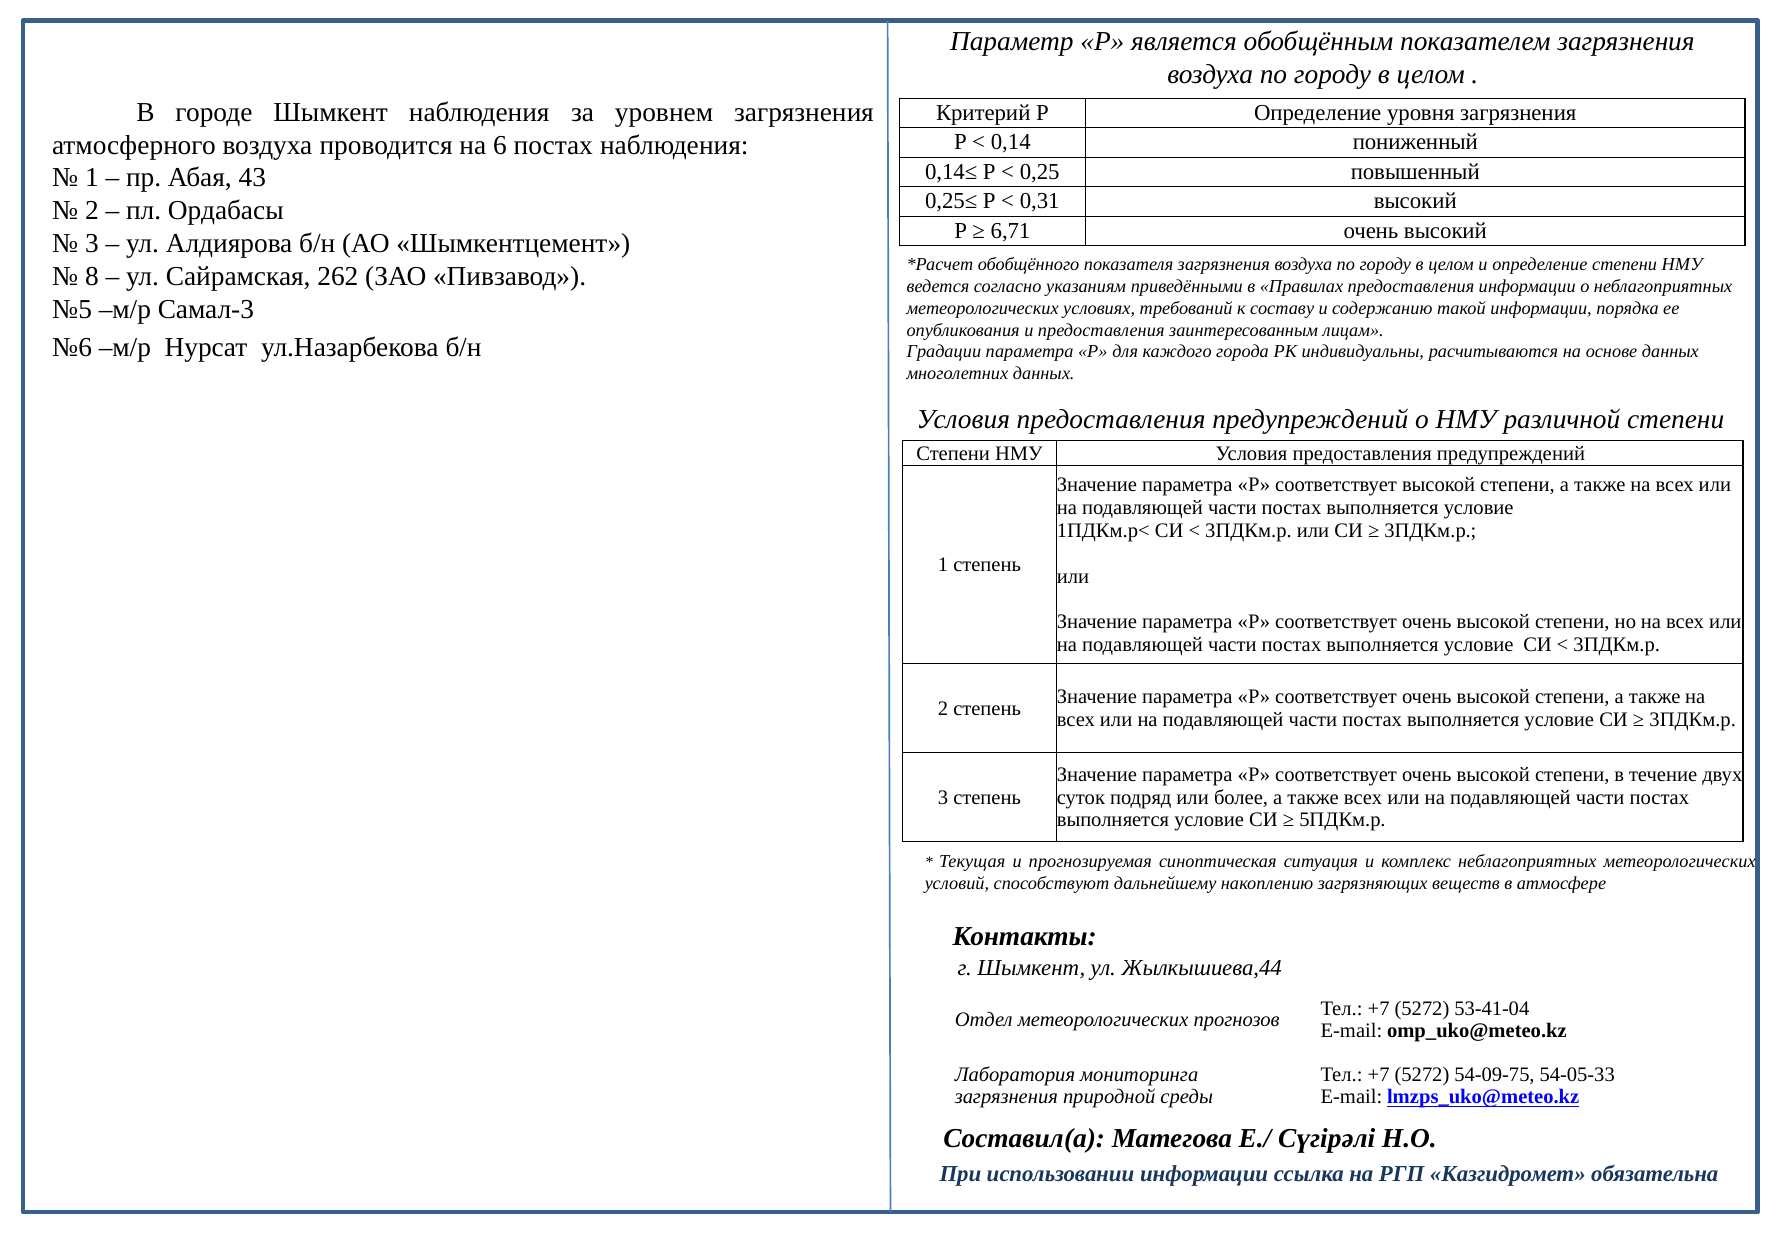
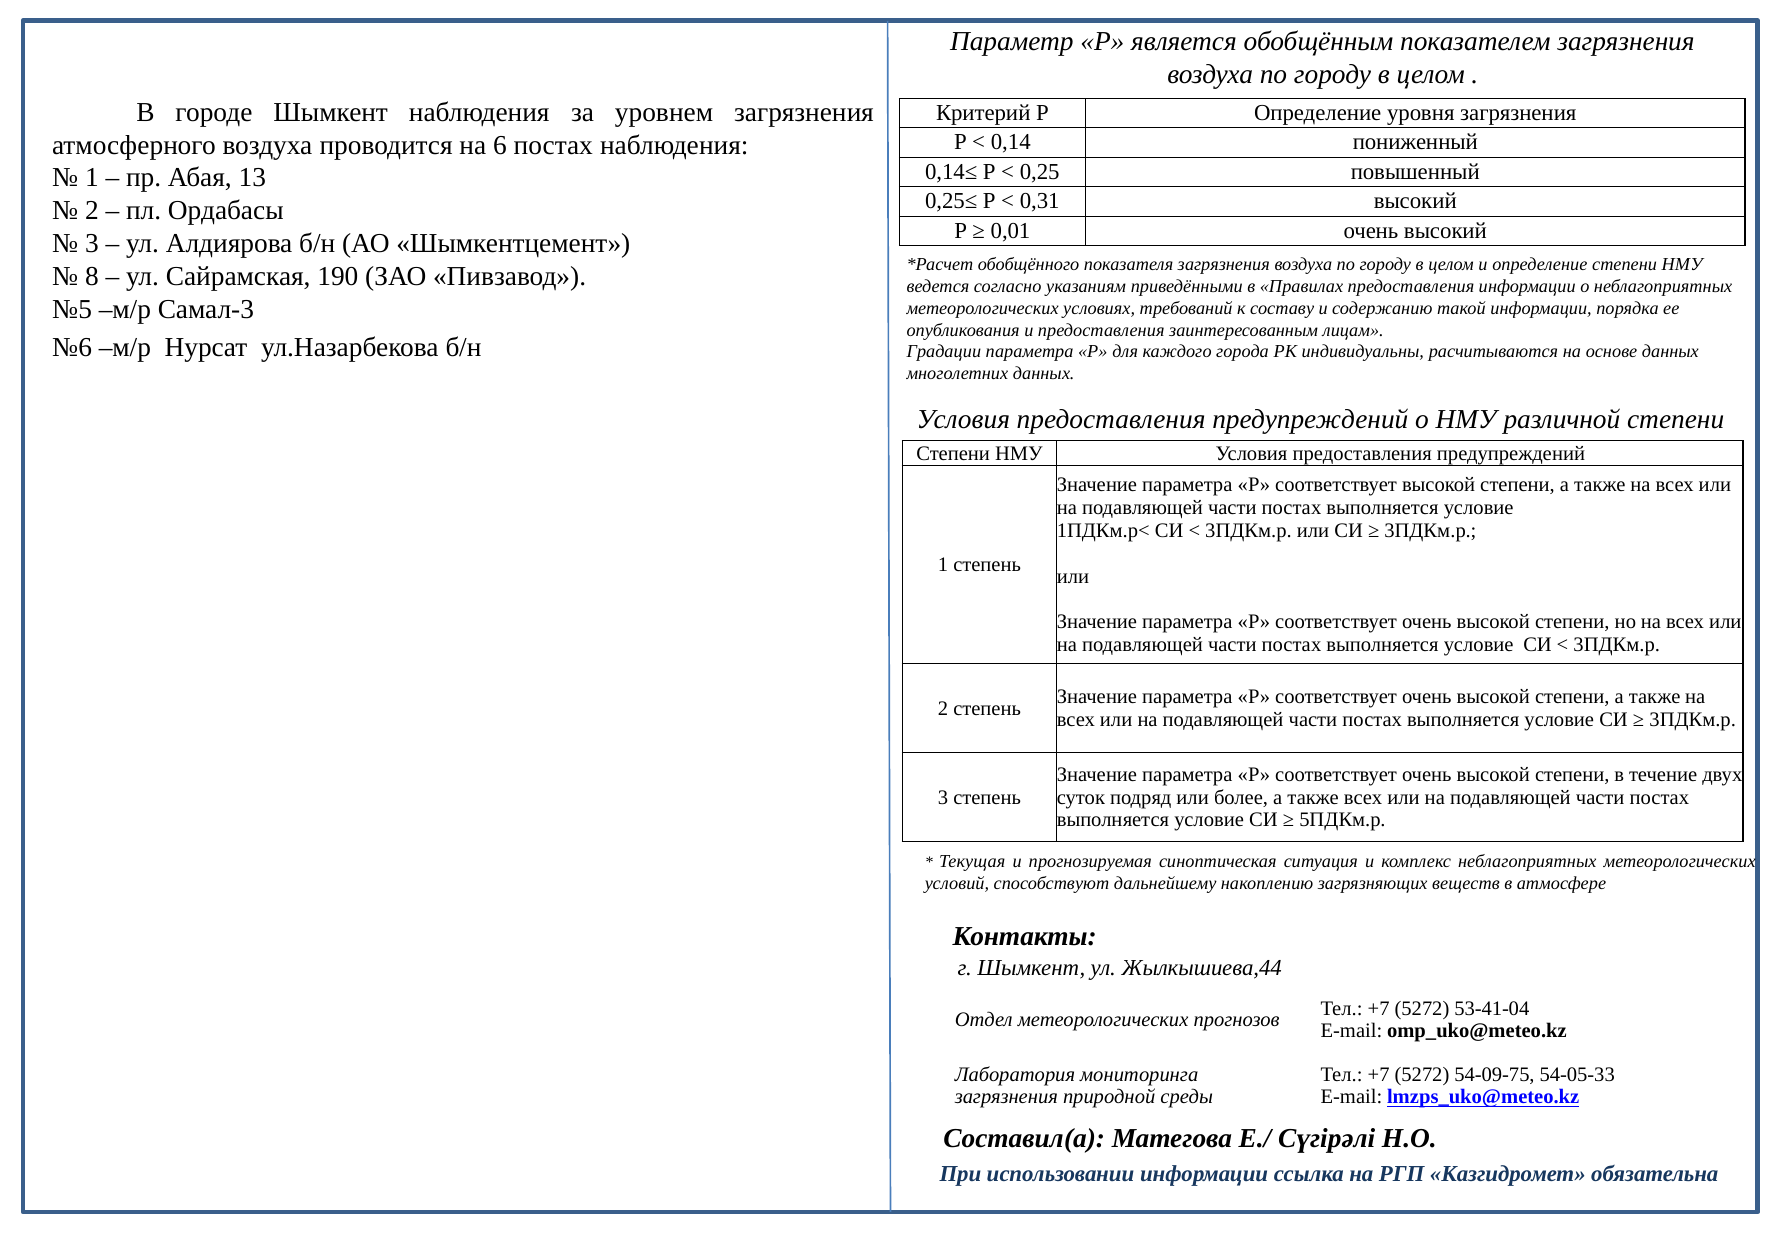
43: 43 -> 13 (252, 178)
6,71: 6,71 -> 0,01 (1011, 231)
262: 262 -> 190 (338, 277)
